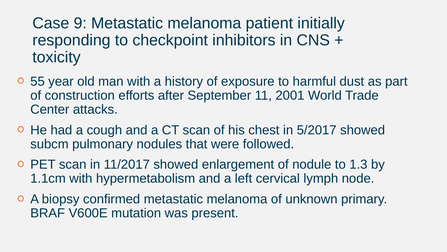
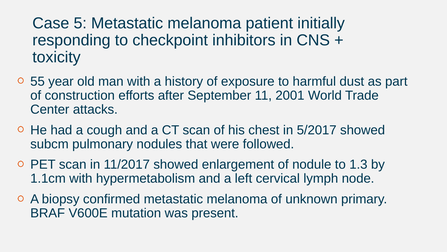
9: 9 -> 5 (80, 23)
